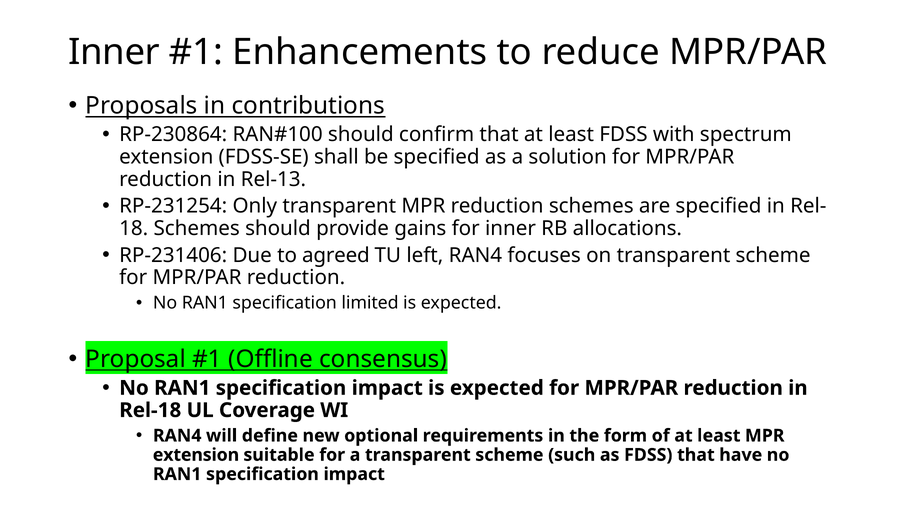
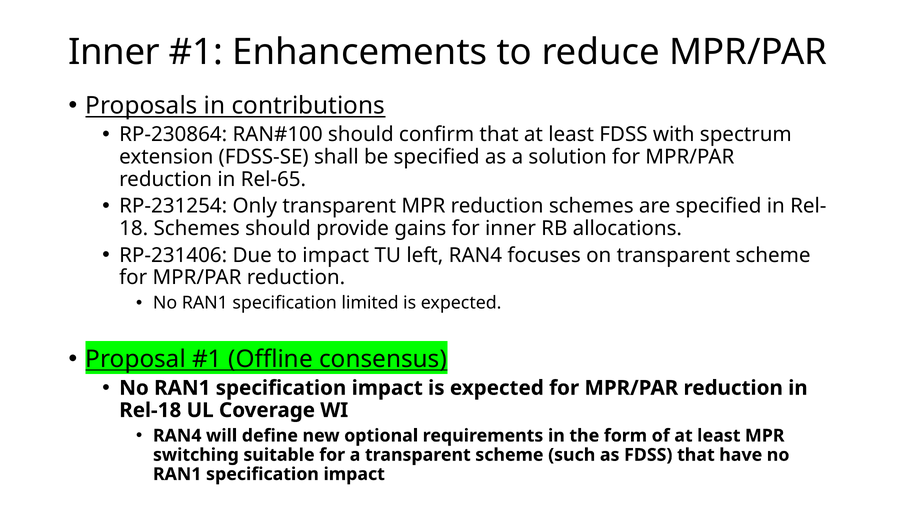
Rel-13: Rel-13 -> Rel-65 (273, 179)
to agreed: agreed -> impact (336, 255)
extension: extension -> switching (196, 455)
